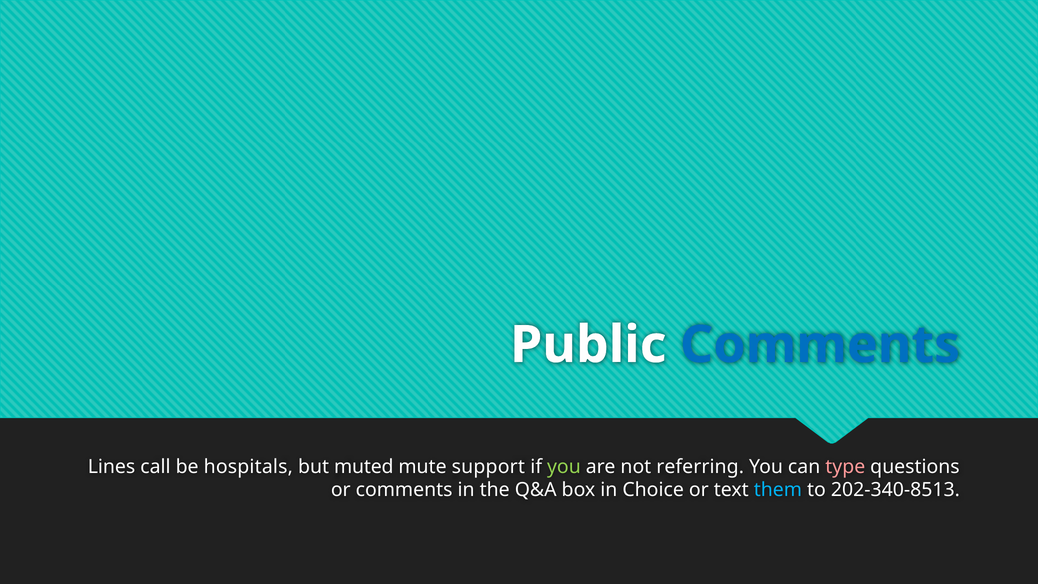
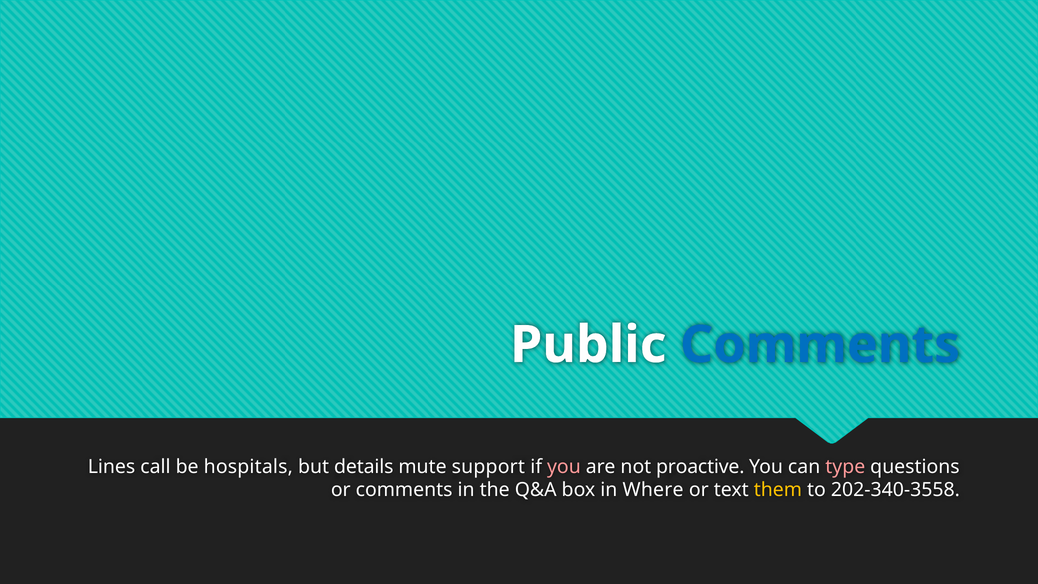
muted: muted -> details (364, 467)
you colour: light green -> pink (564, 467)
referring: referring -> proactive (700, 467)
Choice: Choice -> Where (653, 490)
them colour: light blue -> yellow (778, 490)
202-340-8513: 202-340-8513 -> 202-340-3558 (895, 490)
